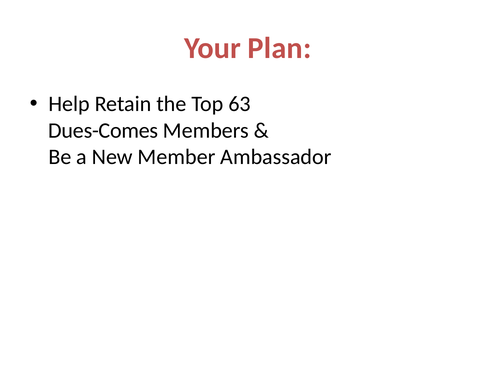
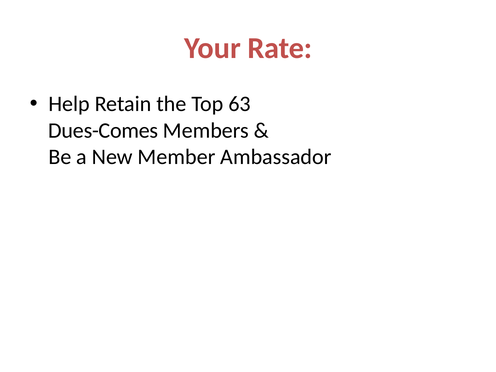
Plan: Plan -> Rate (280, 48)
